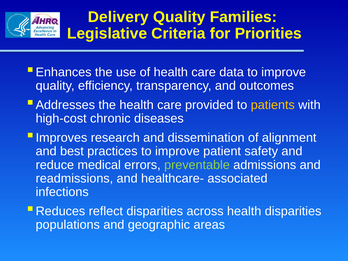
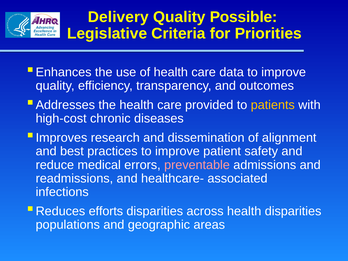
Families: Families -> Possible (244, 17)
preventable colour: light green -> pink (197, 165)
reflect: reflect -> efforts (106, 211)
